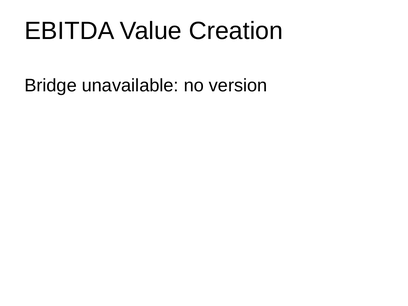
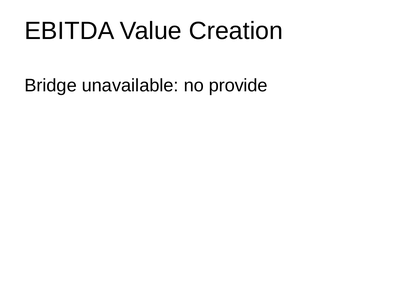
version: version -> provide (238, 86)
